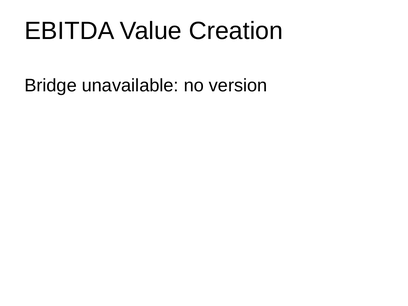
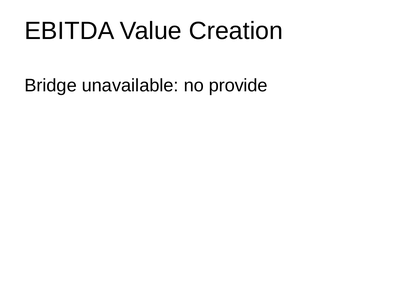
version: version -> provide (238, 86)
